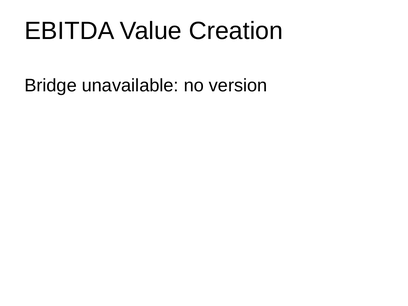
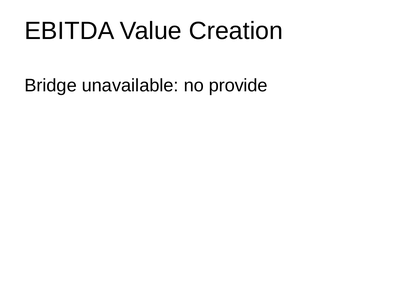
version: version -> provide (238, 86)
